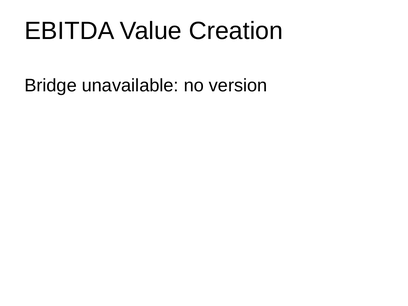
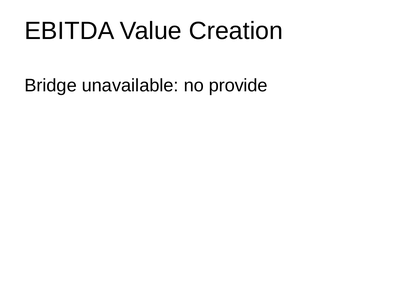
version: version -> provide (238, 86)
